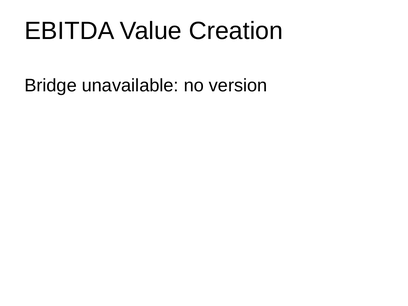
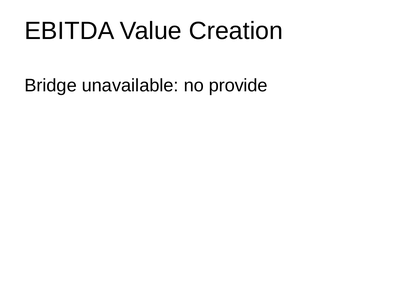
version: version -> provide (238, 86)
